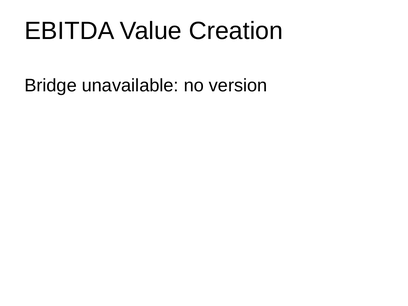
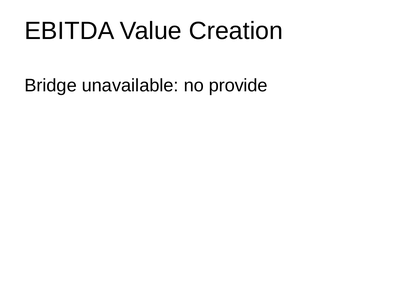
version: version -> provide (238, 86)
